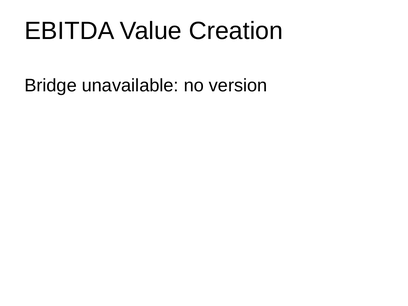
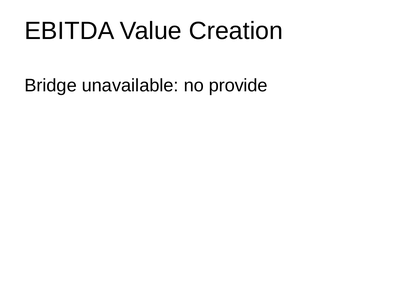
version: version -> provide (238, 86)
